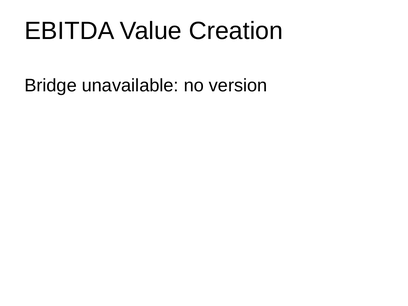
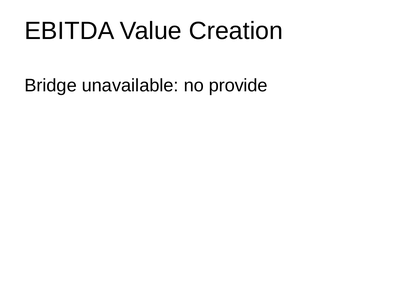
version: version -> provide (238, 86)
